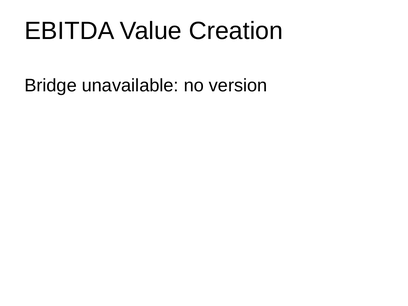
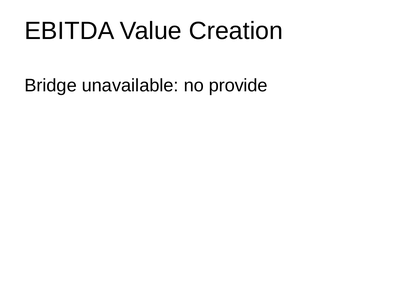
version: version -> provide (238, 86)
